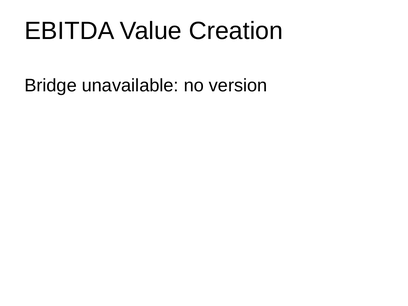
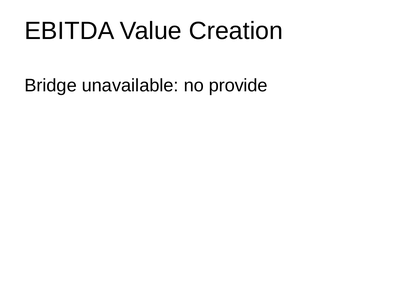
version: version -> provide (238, 86)
